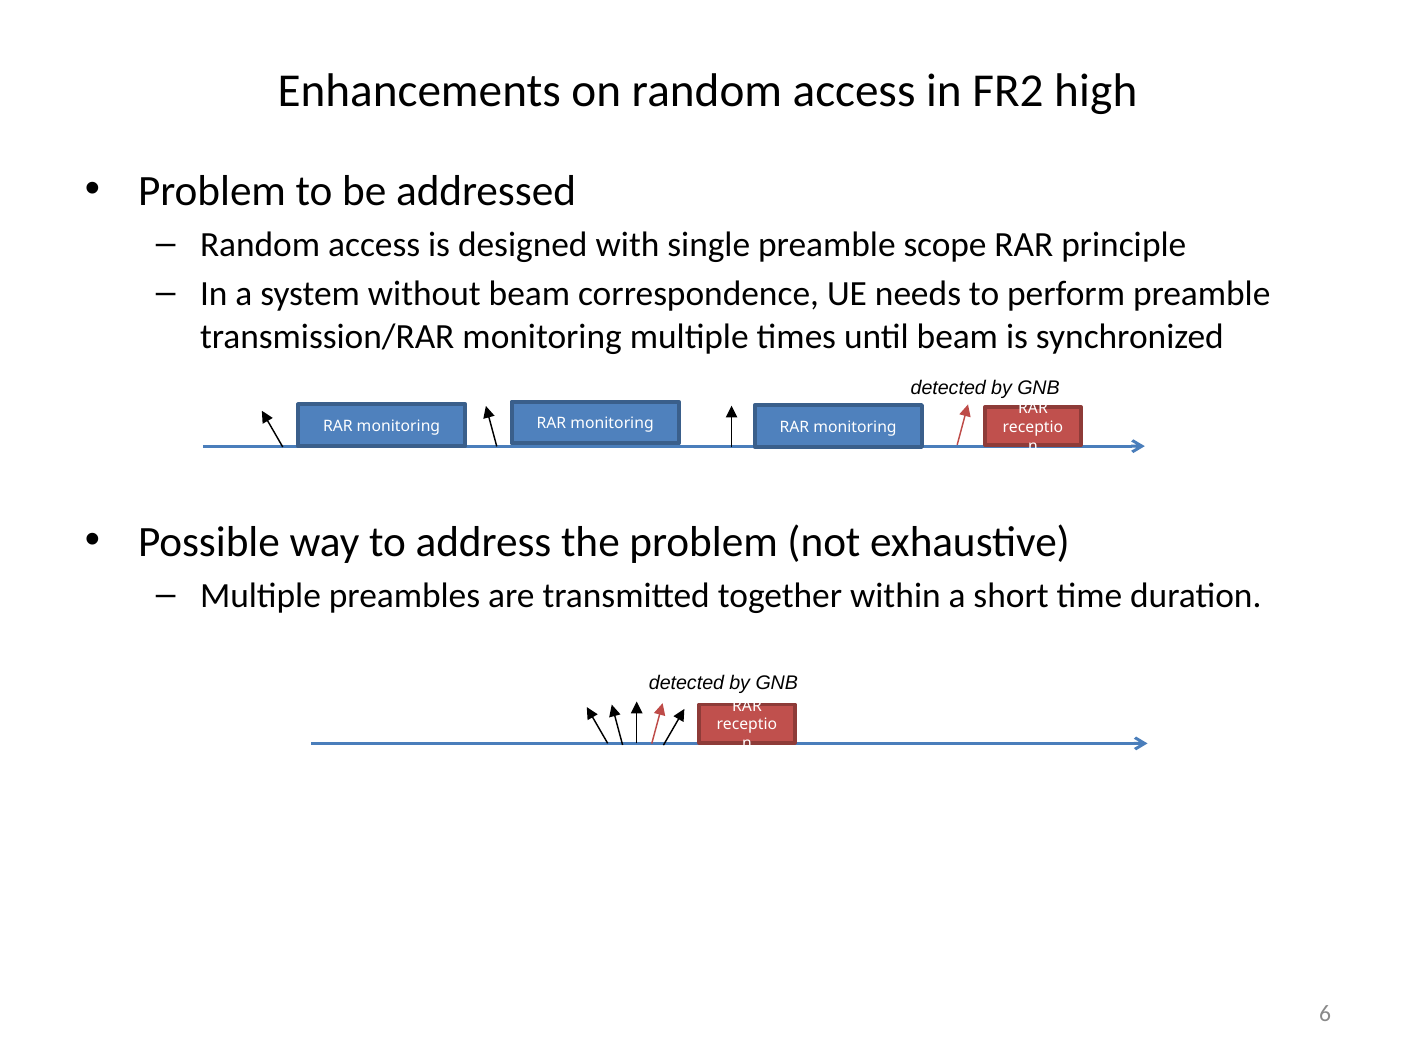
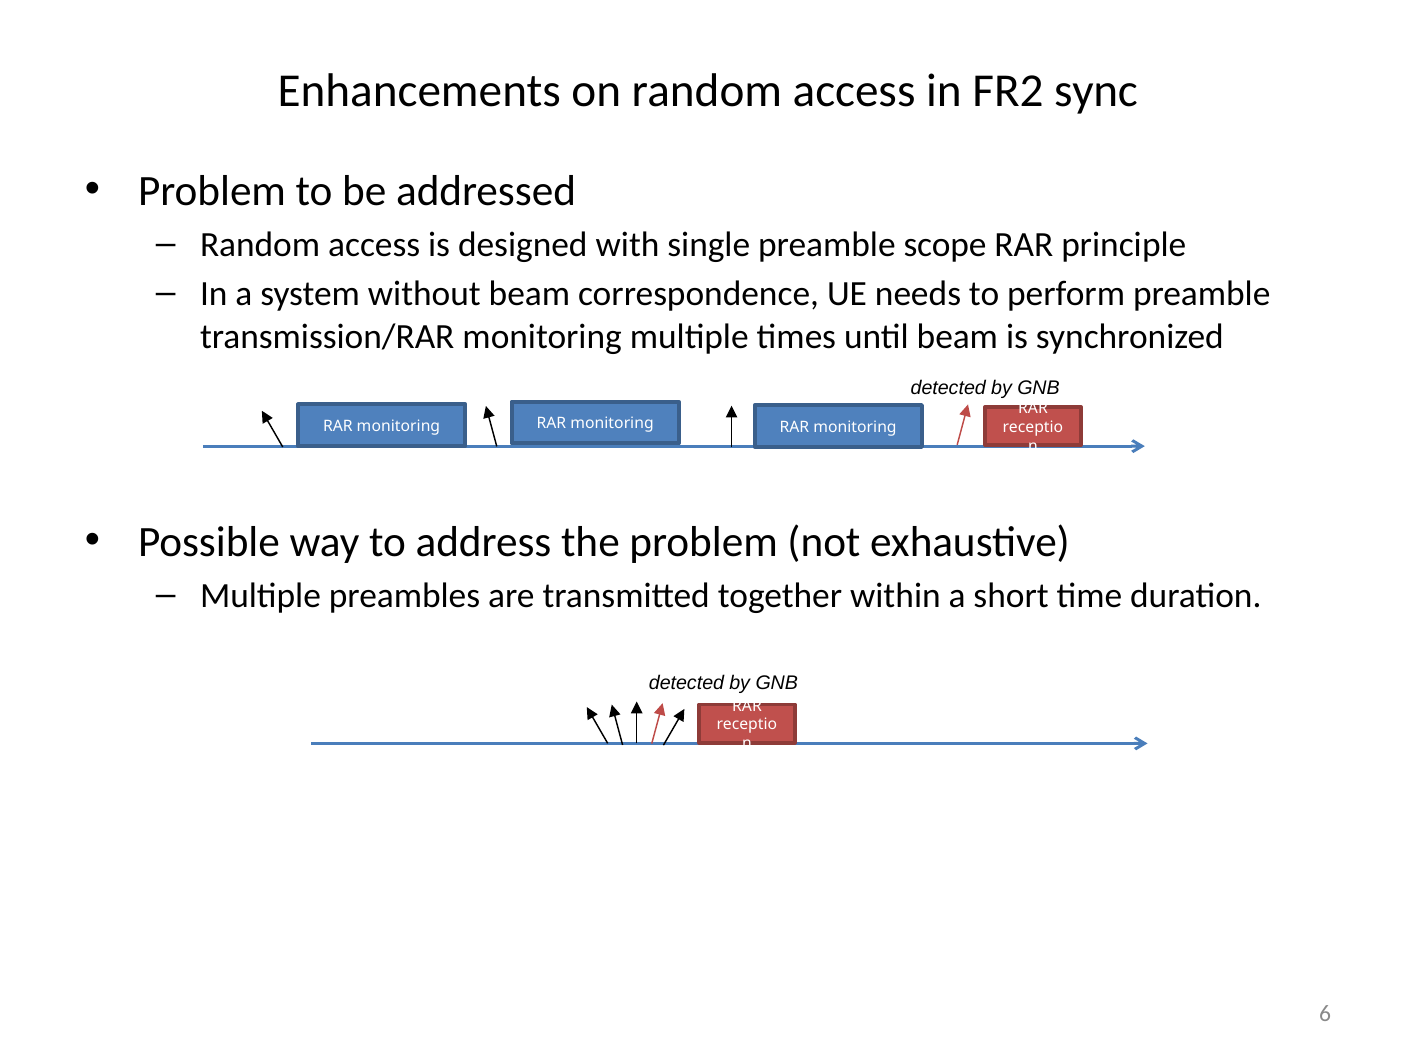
high: high -> sync (1096, 91)
